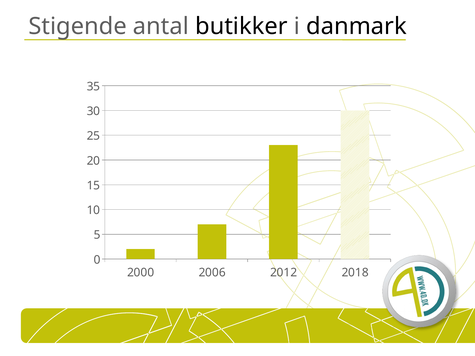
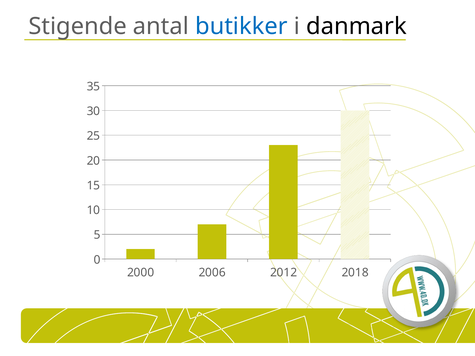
butikker colour: black -> blue (241, 26)
